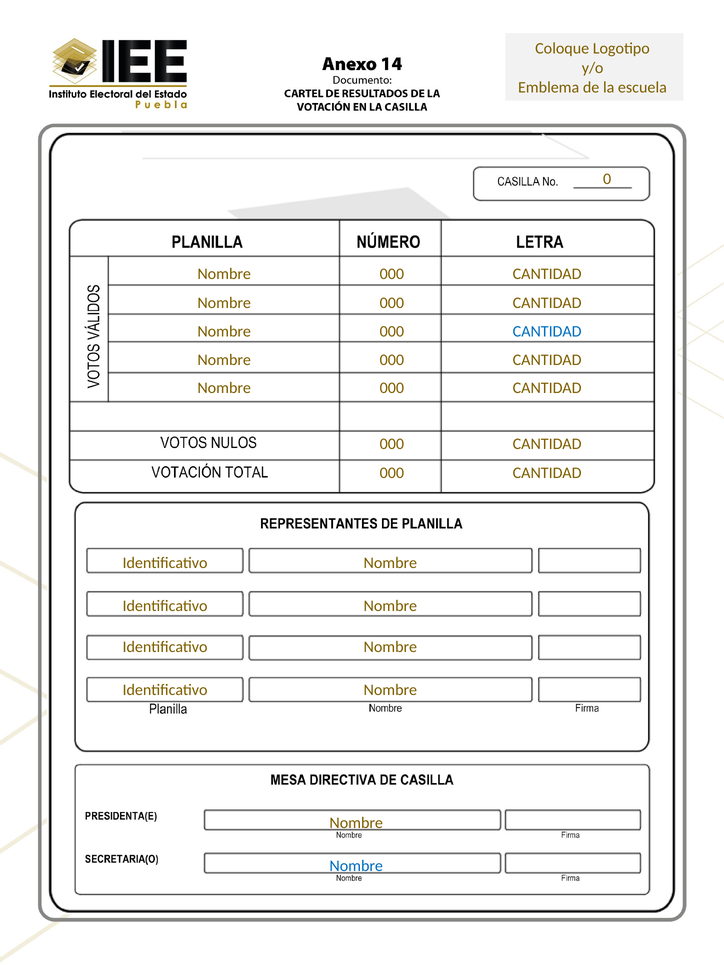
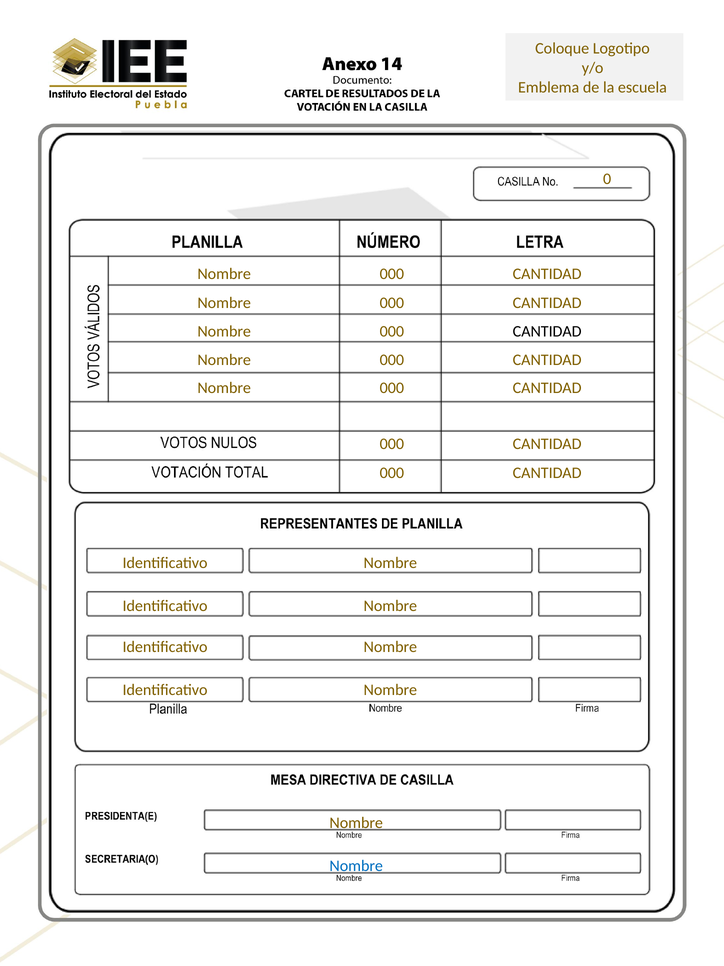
CANTIDAD colour: blue -> black (547, 331)
